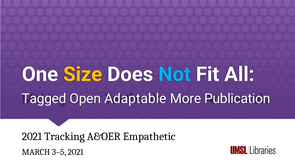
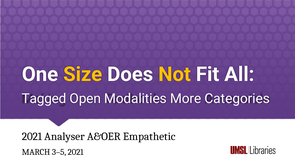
Not colour: light blue -> yellow (175, 74)
Adaptable: Adaptable -> Modalities (135, 99)
Publication: Publication -> Categories (237, 99)
Tracking: Tracking -> Analyser (65, 136)
